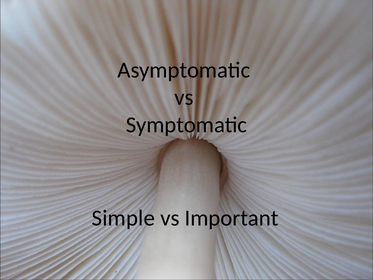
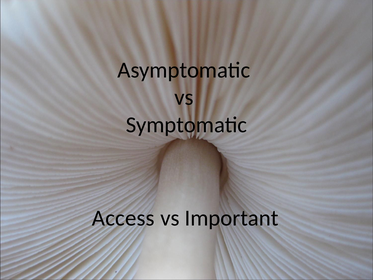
Simple: Simple -> Access (123, 218)
